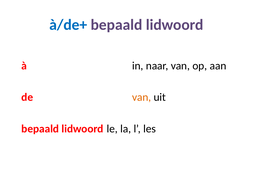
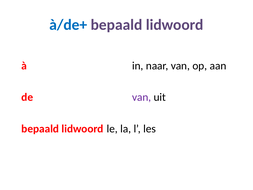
van colour: orange -> purple (142, 97)
